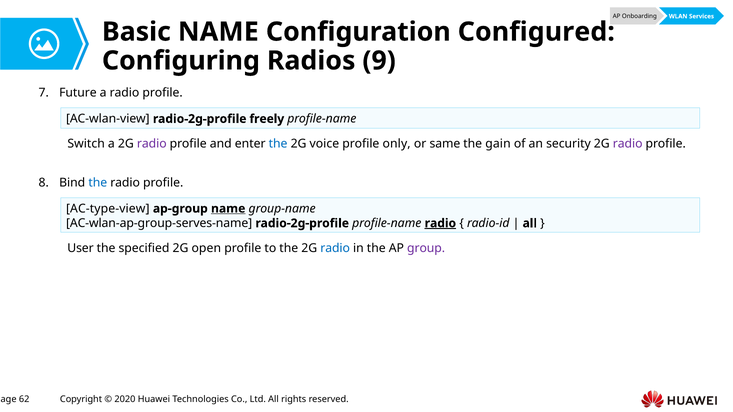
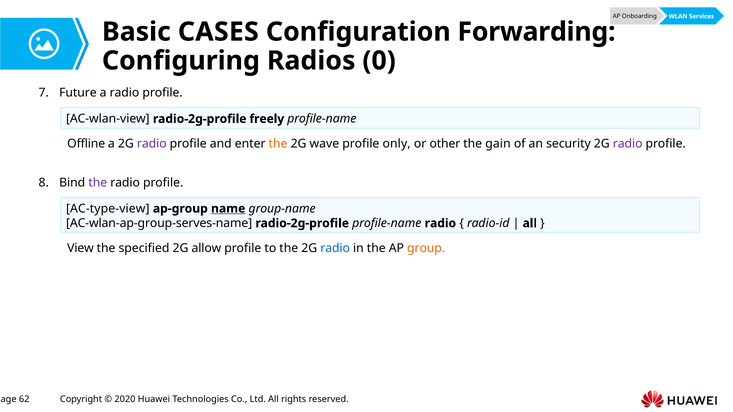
Basic NAME: NAME -> CASES (218, 32)
Configured: Configured -> Forwarding (536, 32)
9: 9 -> 0 (379, 61)
Switch: Switch -> Offline (86, 144)
the colour: blue -> orange (278, 144)
voice: voice -> wave (324, 144)
same: same -> other (445, 144)
the colour: blue -> purple (98, 183)
radio underline: present -> none (440, 223)
User: User -> View (81, 248)
open: open -> allow (206, 248)
group colour: purple -> orange (426, 248)
